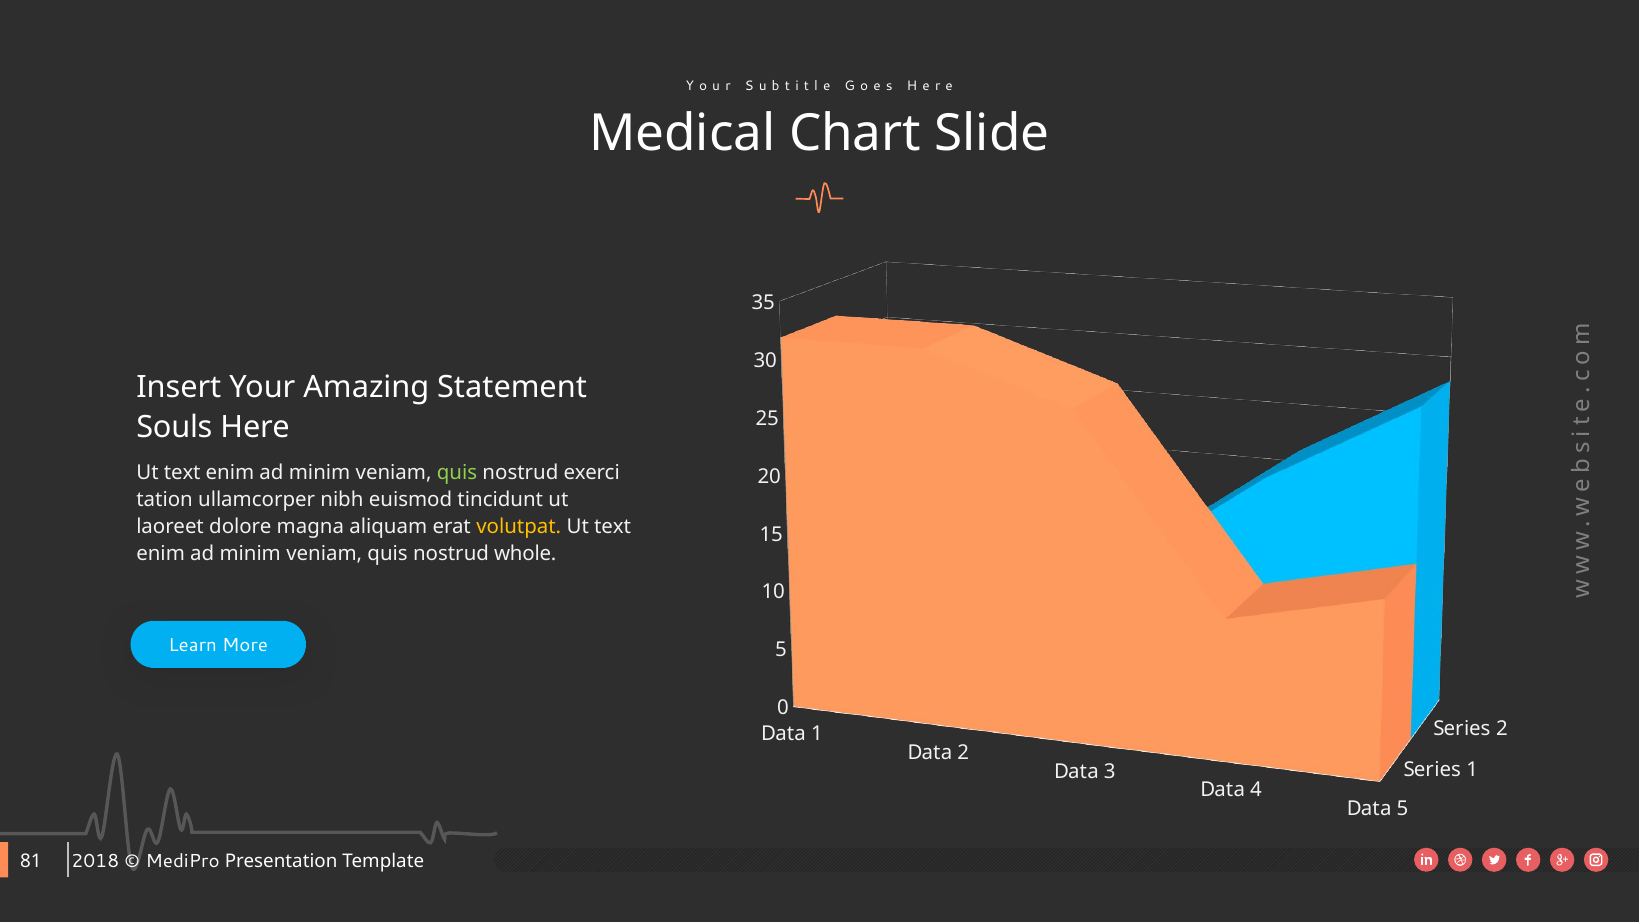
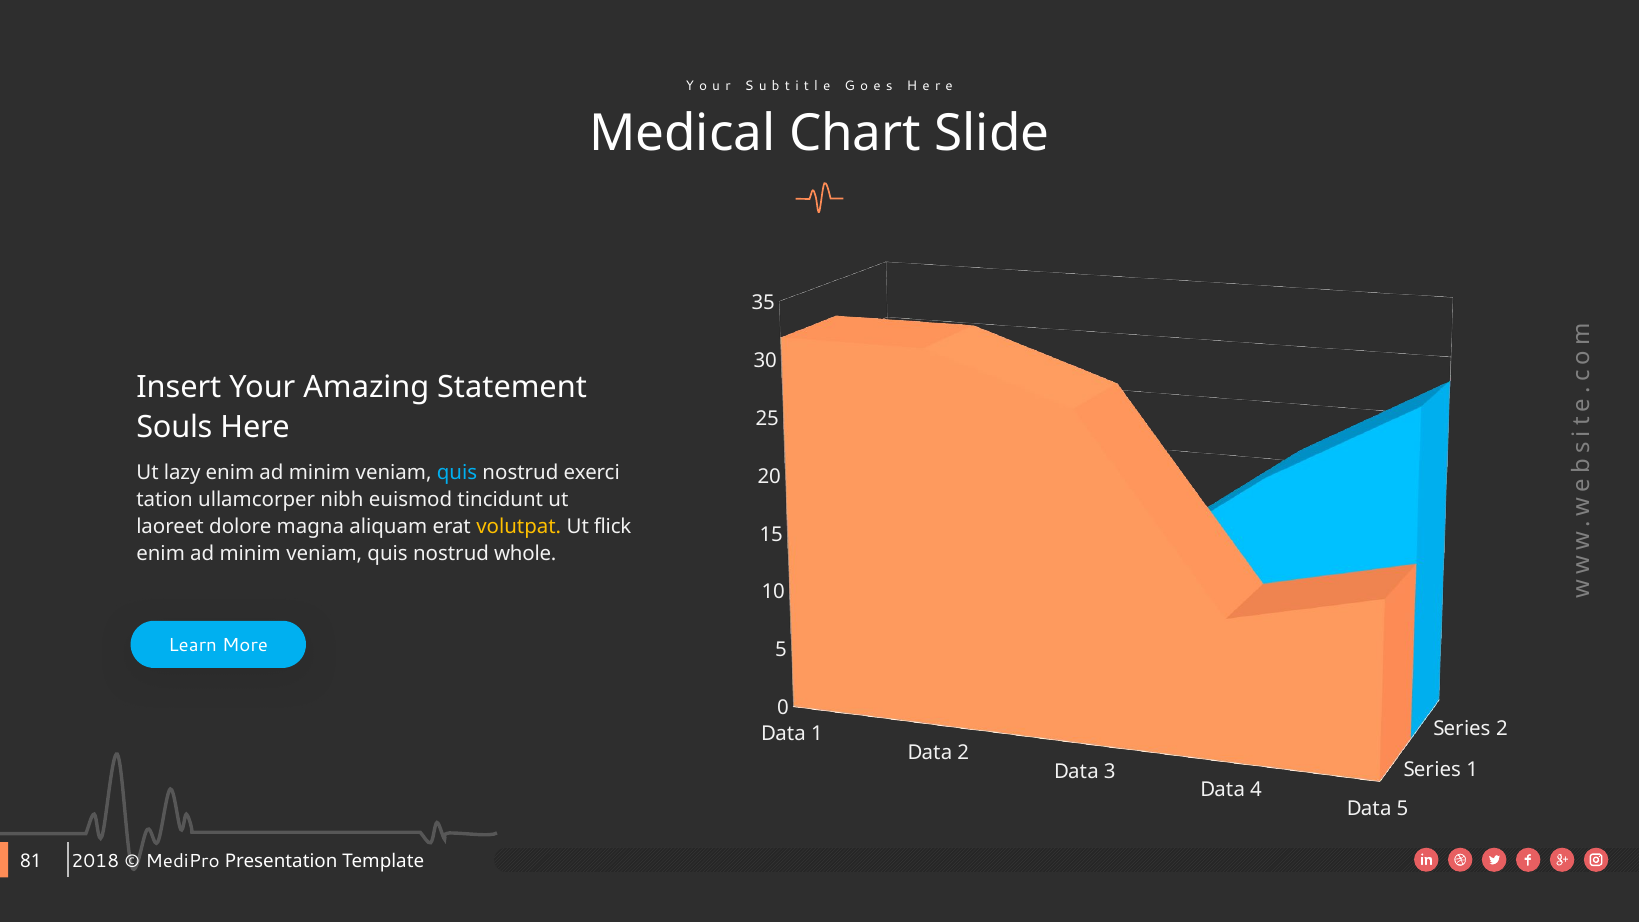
text: text -> lazy (182, 473)
quis colour: light green -> light blue (457, 473)
text: text -> flick (613, 527)
